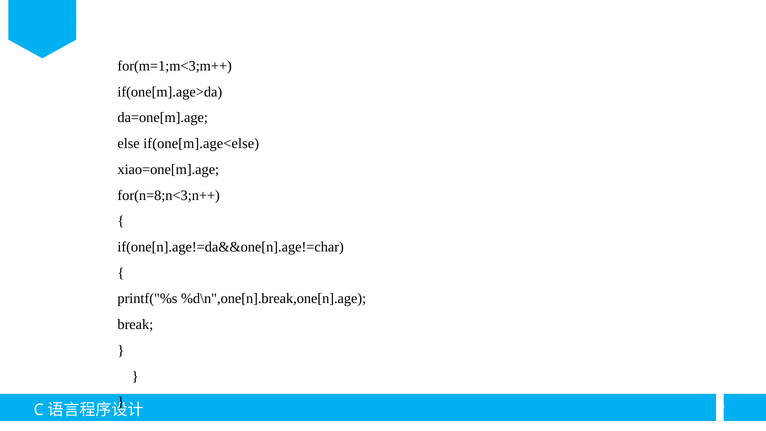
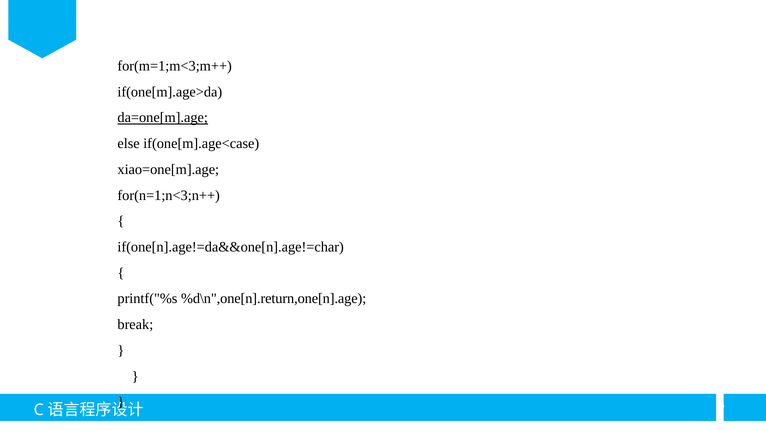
da=one[m].age underline: none -> present (163, 118)
if(one[m].age<else: if(one[m].age<else -> if(one[m].age<case (201, 143)
for(n=8;n<3;n++: for(n=8;n<3;n++ -> for(n=1;n<3;n++ (169, 195)
%d\n",one[n].break,one[n].age: %d\n",one[n].break,one[n].age -> %d\n",one[n].return,one[n].age (274, 299)
